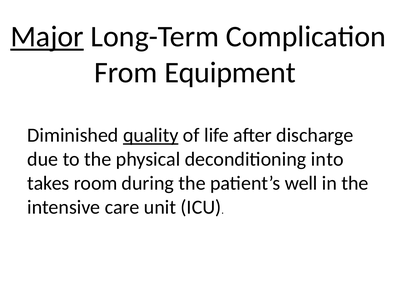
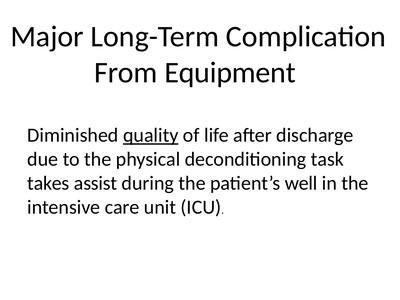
Major underline: present -> none (47, 37)
into: into -> task (327, 159)
room: room -> assist (96, 183)
